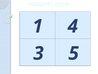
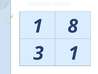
4: 4 -> 8 (73, 26)
3 5: 5 -> 1 (74, 53)
